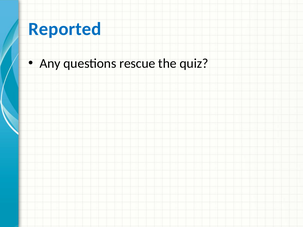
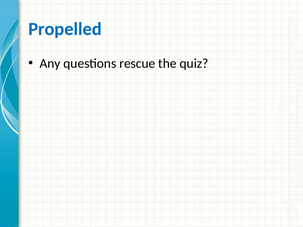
Reported: Reported -> Propelled (65, 29)
